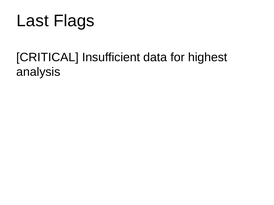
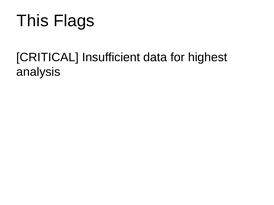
Last: Last -> This (33, 21)
